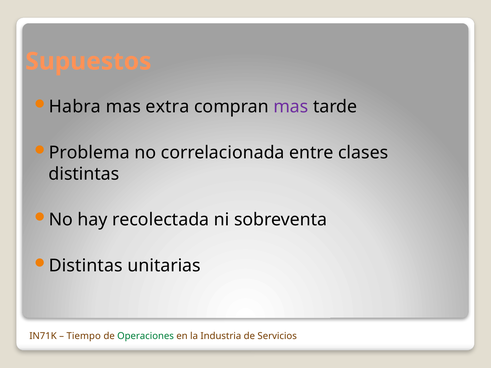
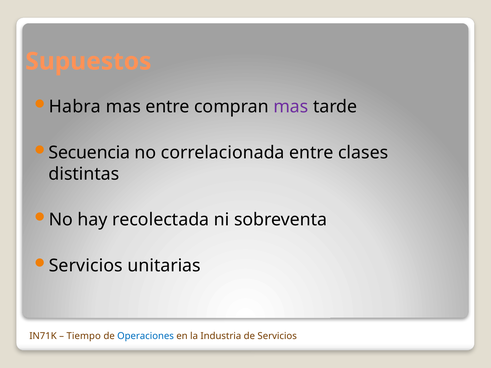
mas extra: extra -> entre (168, 107)
Problema: Problema -> Secuencia (89, 153)
Distintas: Distintas -> Servicios (86, 266)
Operaciones colour: green -> blue (146, 336)
